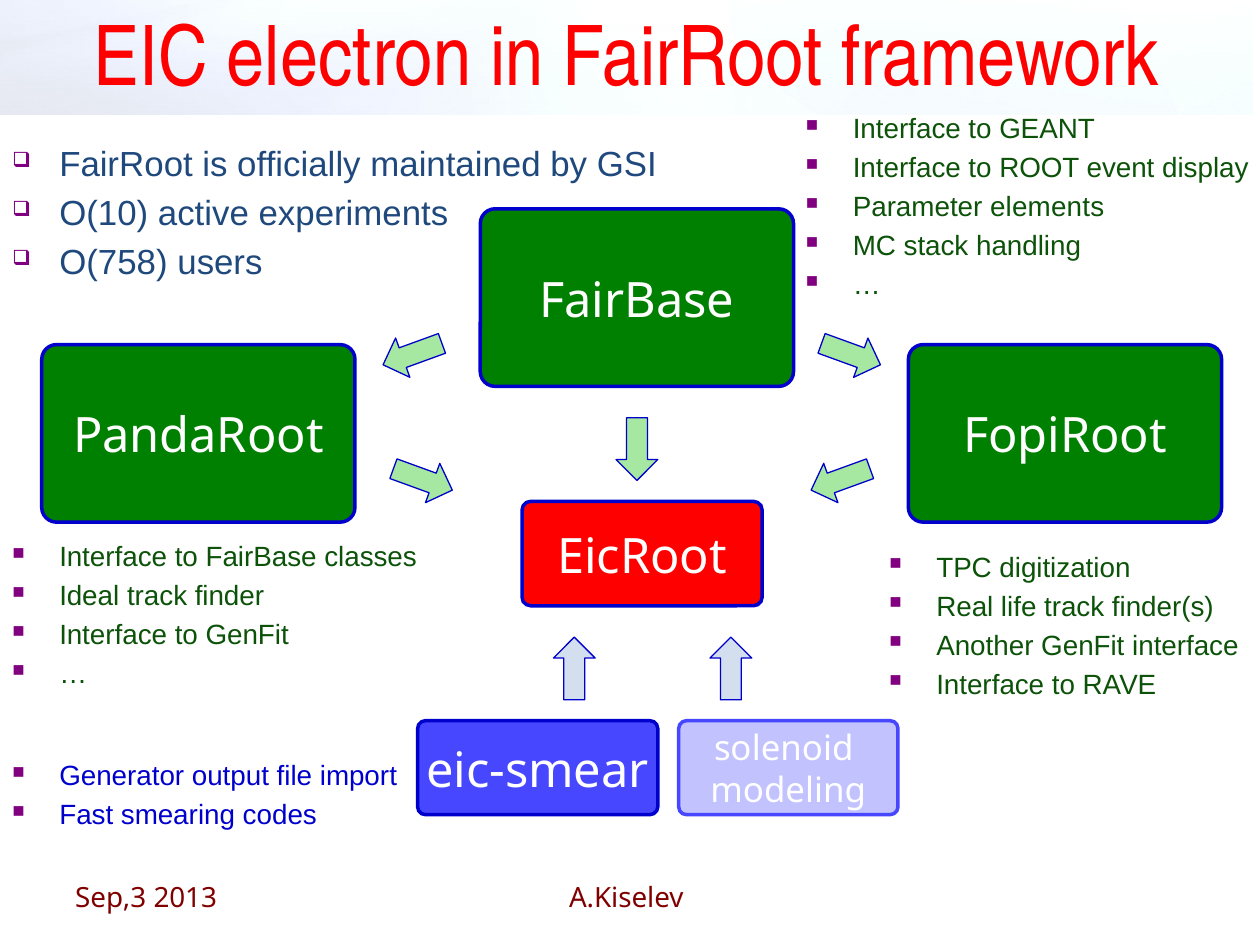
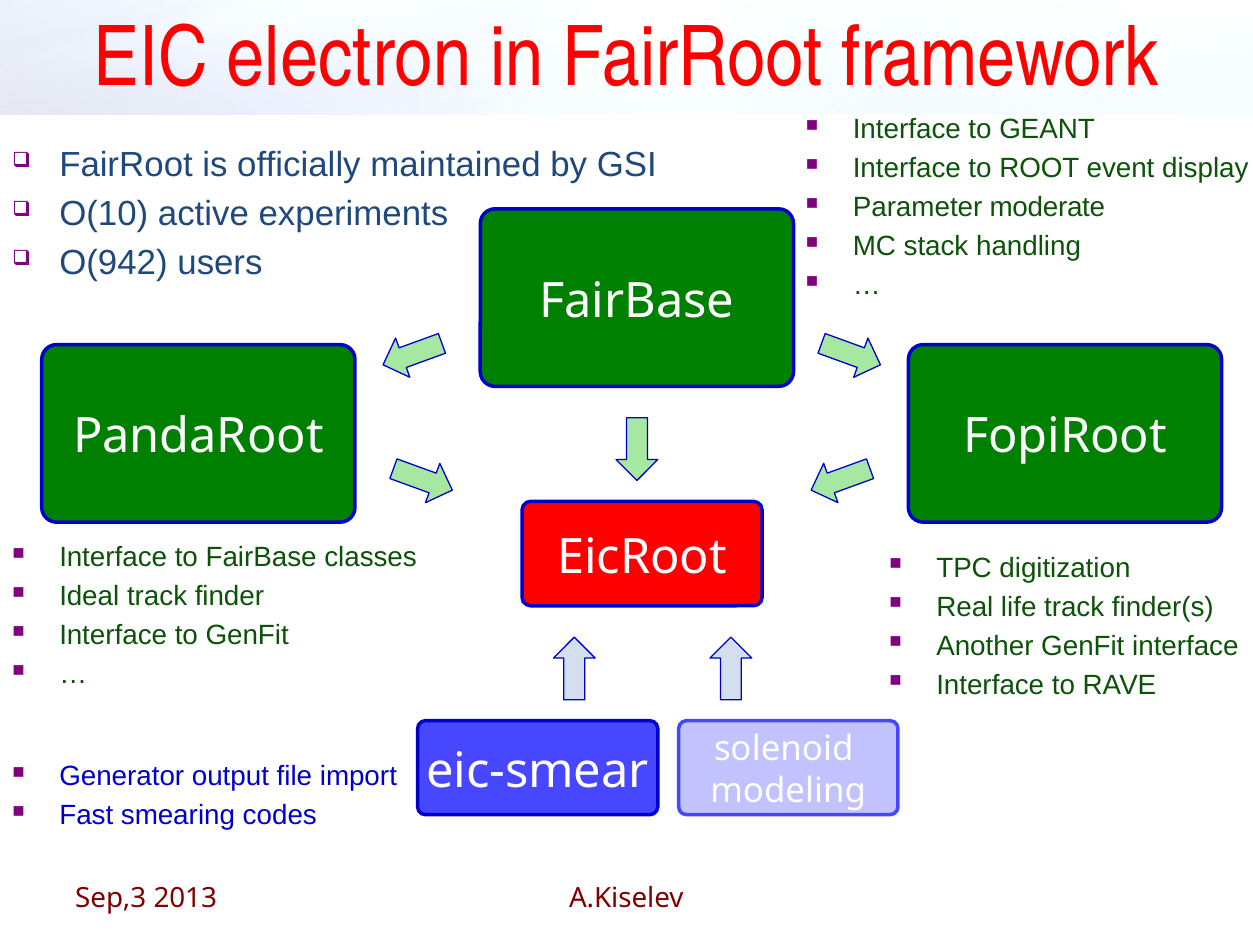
elements: elements -> moderate (1047, 207)
O(758: O(758 -> O(942 (113, 263)
